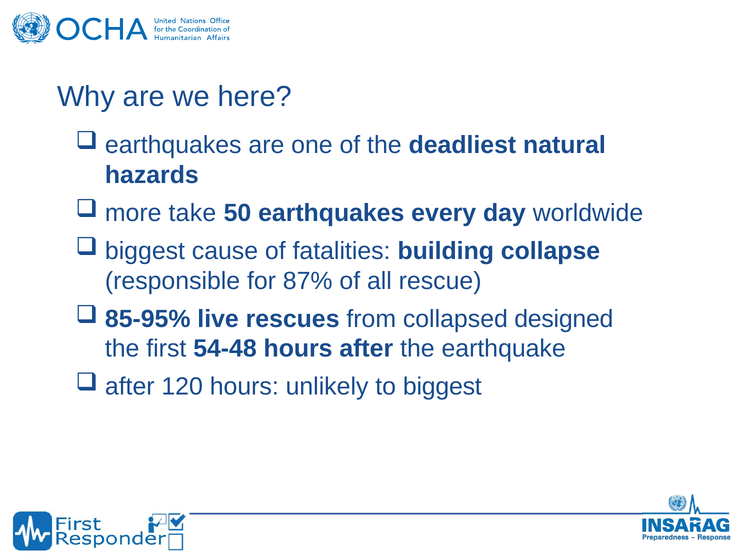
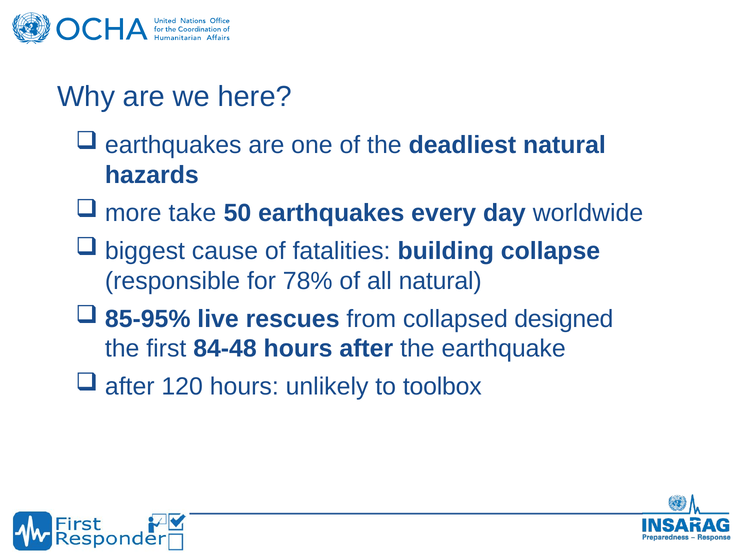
87%: 87% -> 78% (308, 281)
all rescue: rescue -> natural (440, 281)
54-48: 54-48 -> 84-48 (225, 349)
to biggest: biggest -> toolbox (442, 387)
